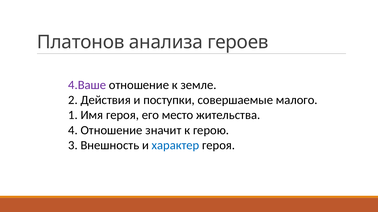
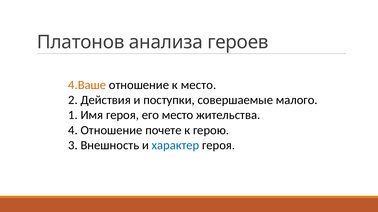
4.Ваше colour: purple -> orange (87, 85)
к земле: земле -> место (199, 85)
значит: значит -> почете (163, 131)
